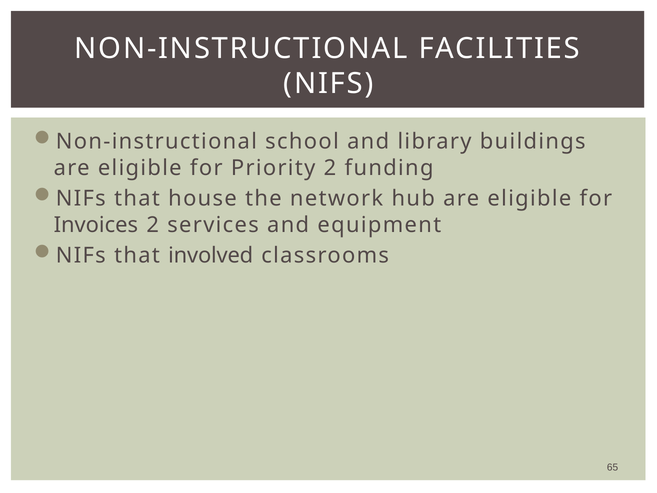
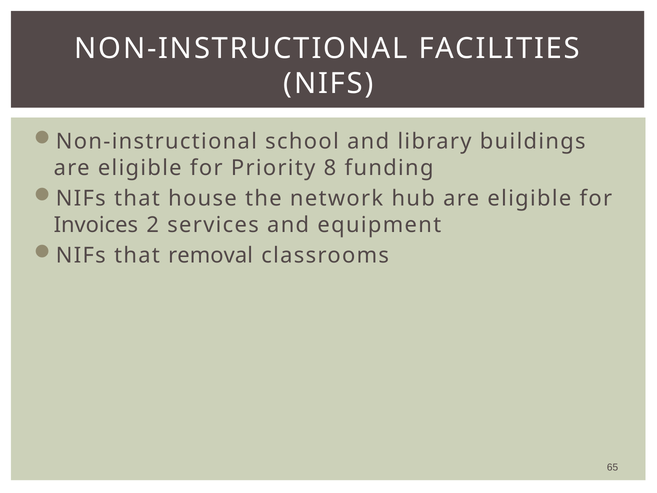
Priority 2: 2 -> 8 (330, 168)
involved: involved -> removal (211, 255)
